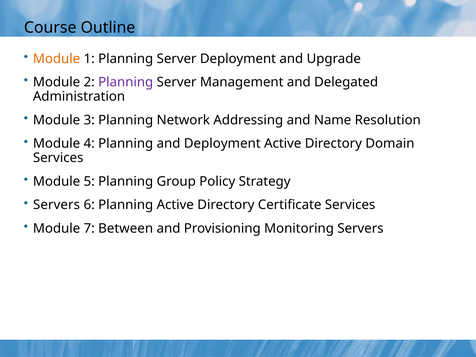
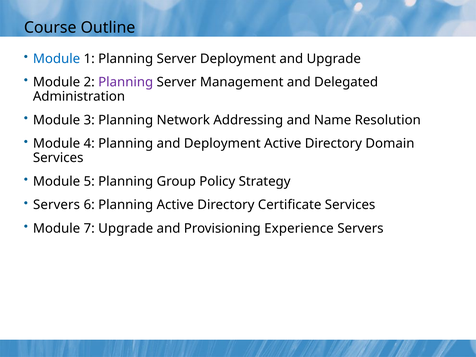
Module colour: orange -> blue (57, 59)
7 Between: Between -> Upgrade (126, 228)
Monitoring: Monitoring -> Experience (299, 228)
